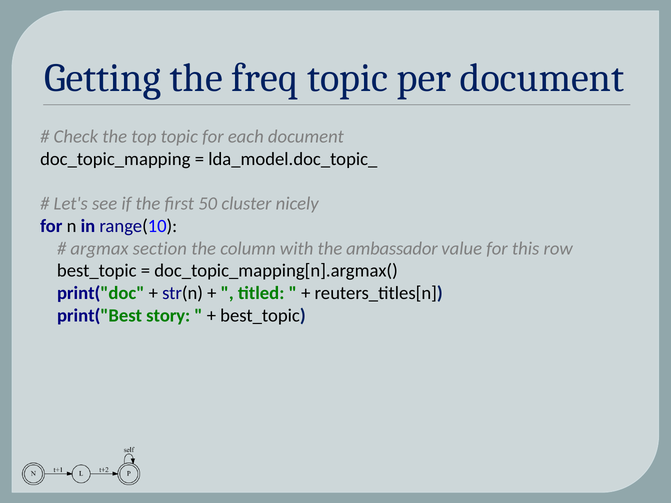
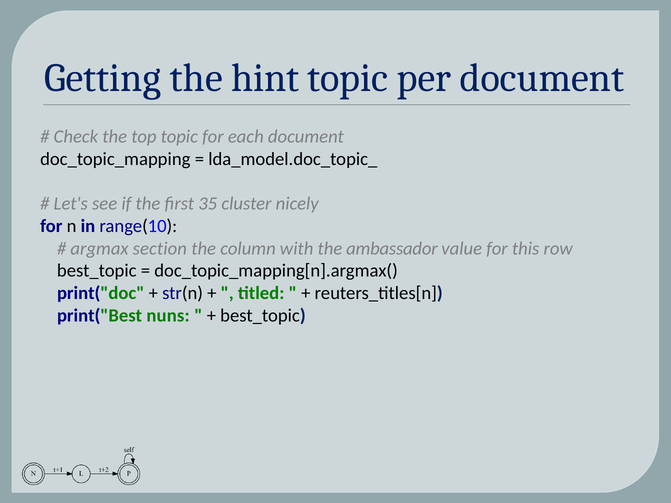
freq: freq -> hint (265, 78)
50: 50 -> 35 (208, 204)
story: story -> nuns (168, 316)
